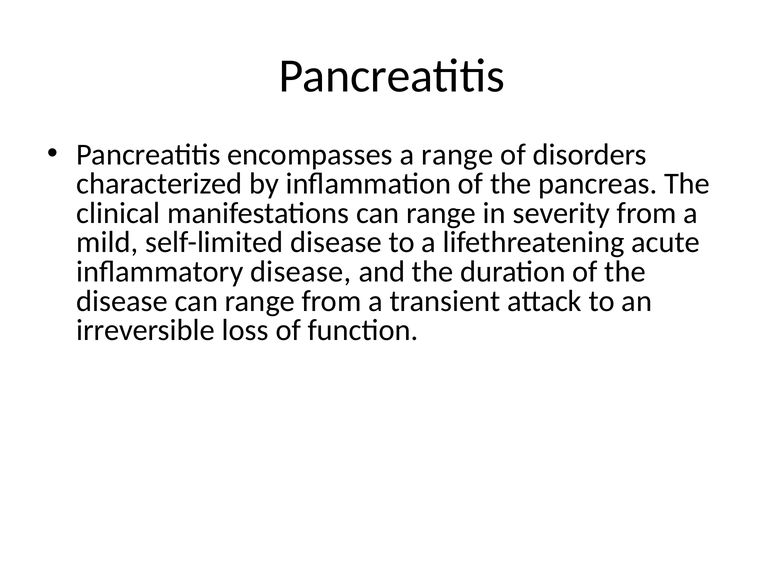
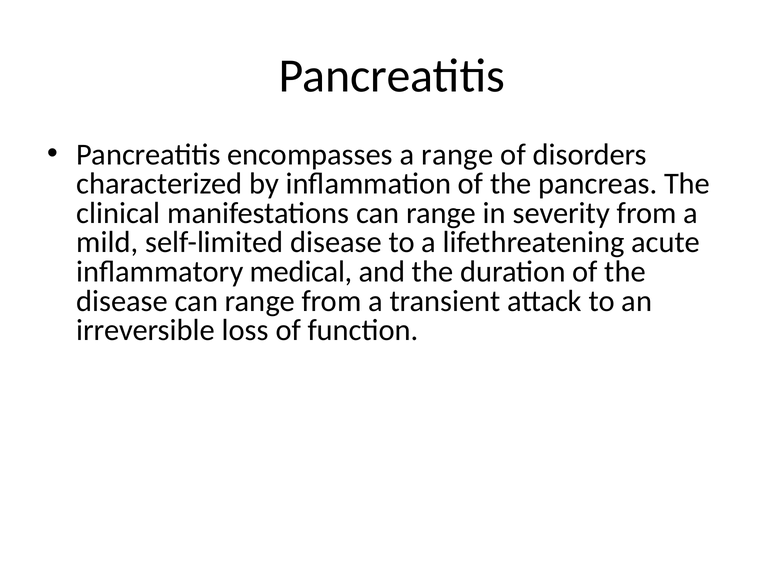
inflammatory disease: disease -> medical (301, 272)
